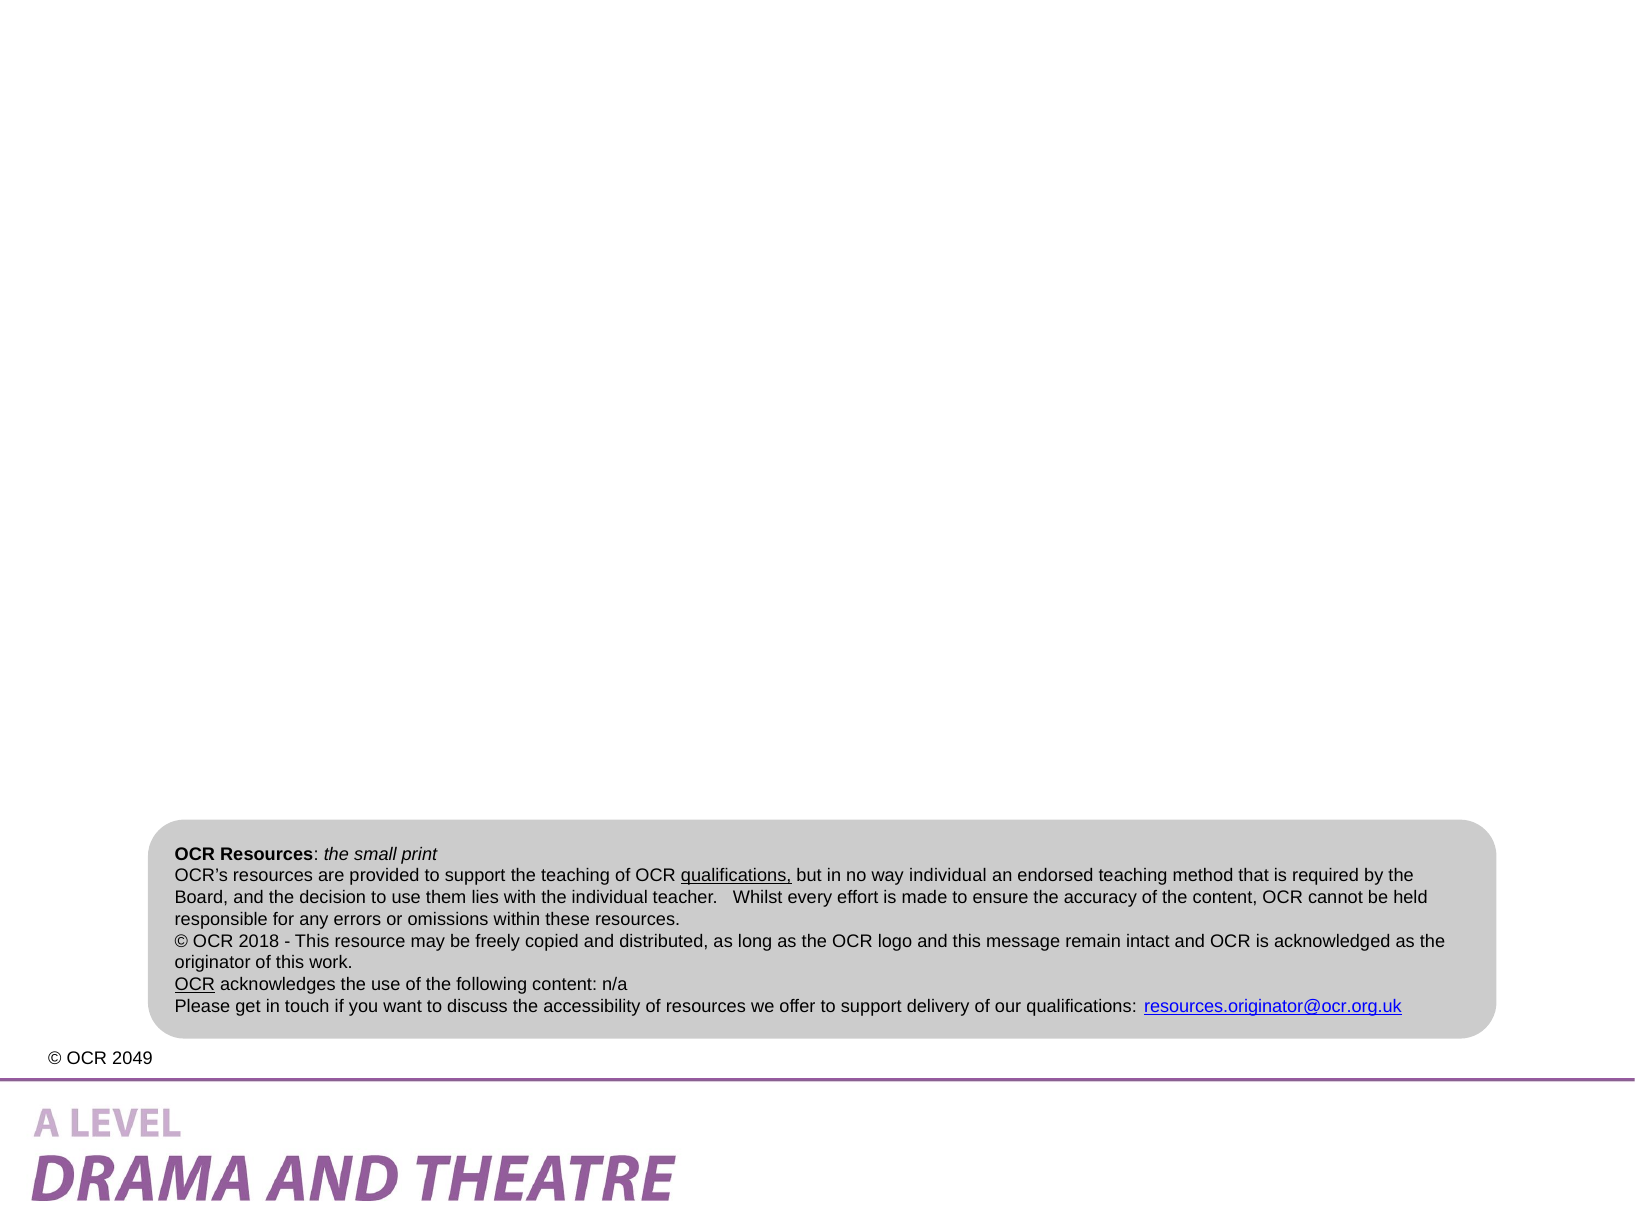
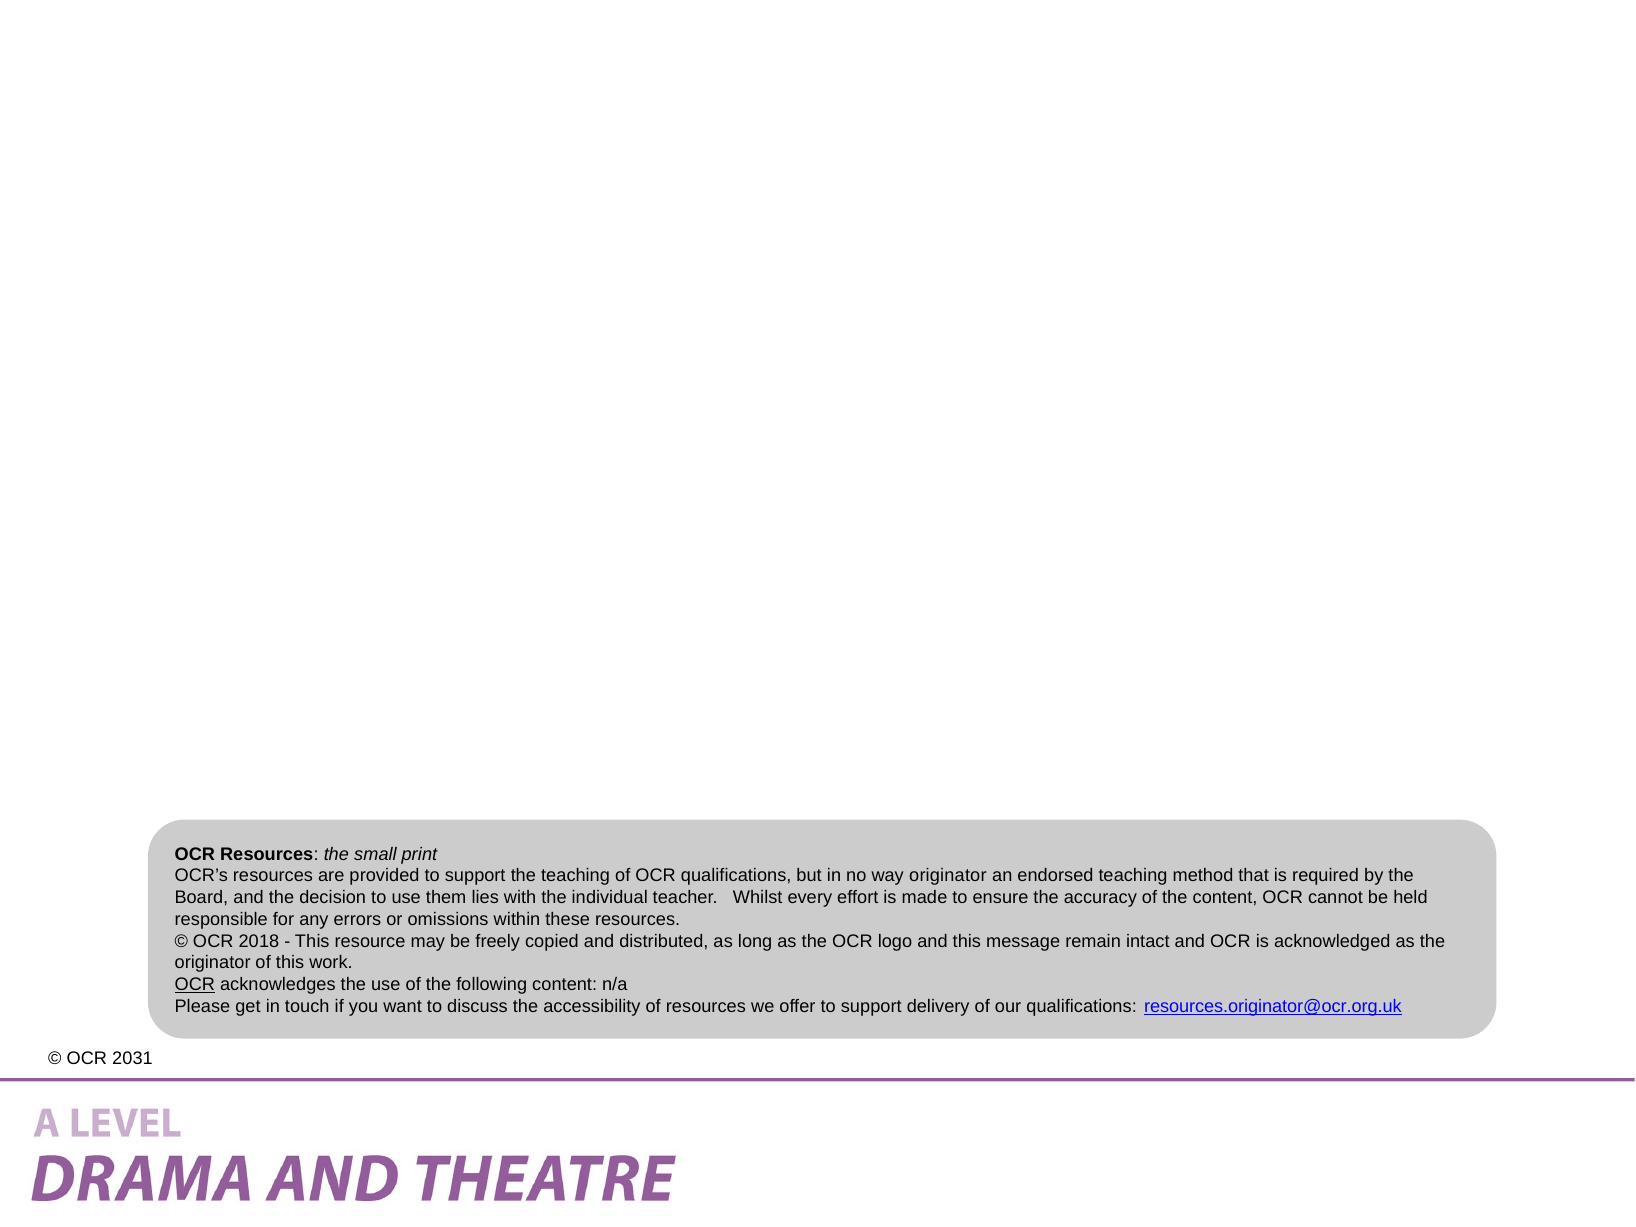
qualifications underline: present -> none (736, 876)
way individual: individual -> originator (948, 876)
2049: 2049 -> 2031 (133, 1059)
